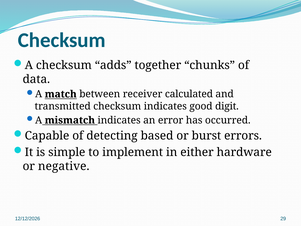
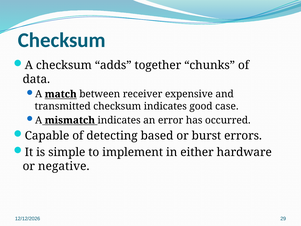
calculated: calculated -> expensive (189, 94)
digit: digit -> case (227, 106)
